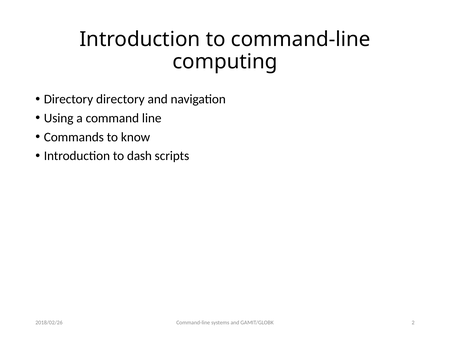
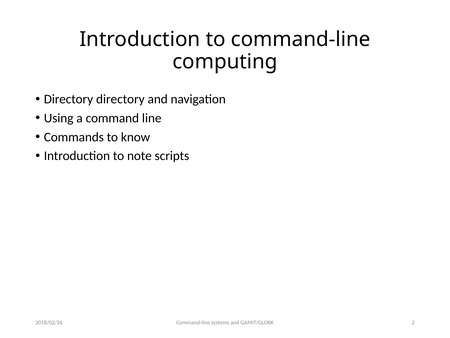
dash: dash -> note (139, 156)
